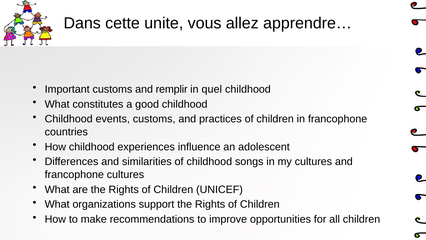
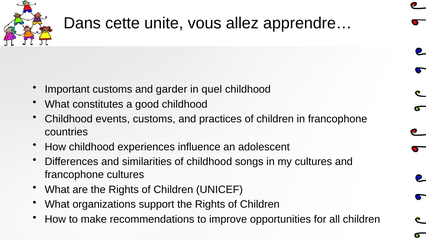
remplir: remplir -> garder (172, 89)
